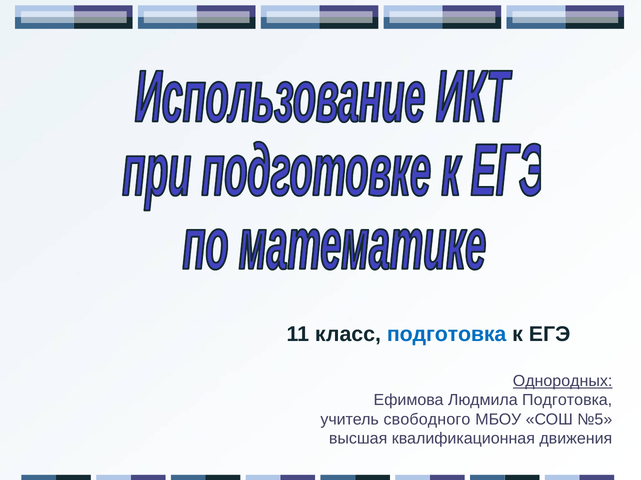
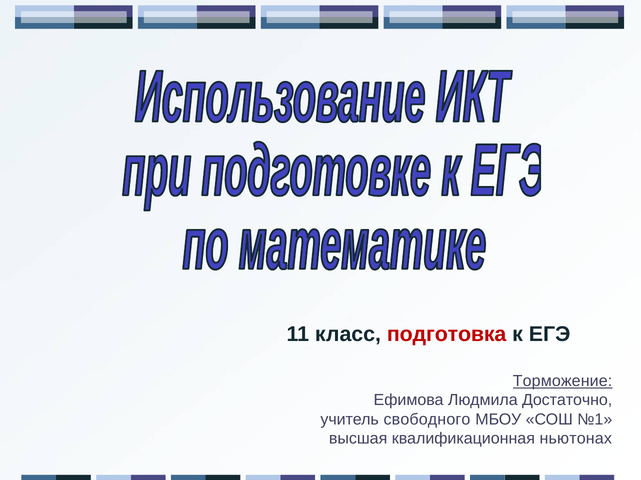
подготовка colour: blue -> red (447, 334)
Однородных: Однородных -> Торможение (563, 382)
Людмила Подготовка: Подготовка -> Достаточно (567, 401)
№5: №5 -> №1 (595, 420)
движения: движения -> ньютонах (576, 439)
